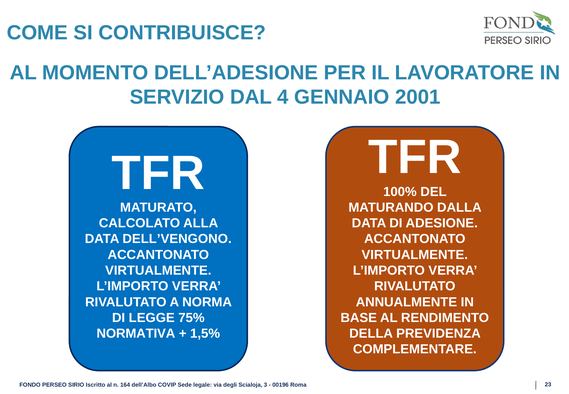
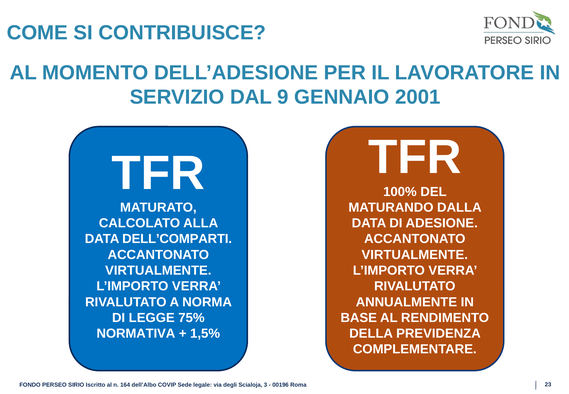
4: 4 -> 9 (283, 97)
DELL’VENGONO: DELL’VENGONO -> DELL’COMPARTI (177, 239)
